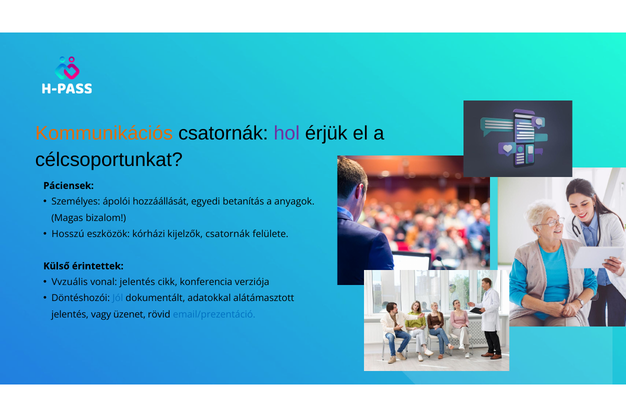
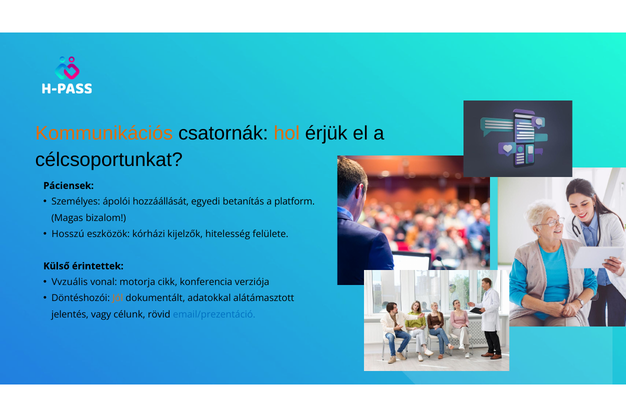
hol colour: purple -> orange (287, 133)
anyagok: anyagok -> platform (295, 202)
kijelzők csatornák: csatornák -> hitelesség (228, 234)
vonal jelentés: jelentés -> motorja (137, 282)
Jól colour: blue -> orange (118, 298)
üzenet: üzenet -> célunk (129, 315)
